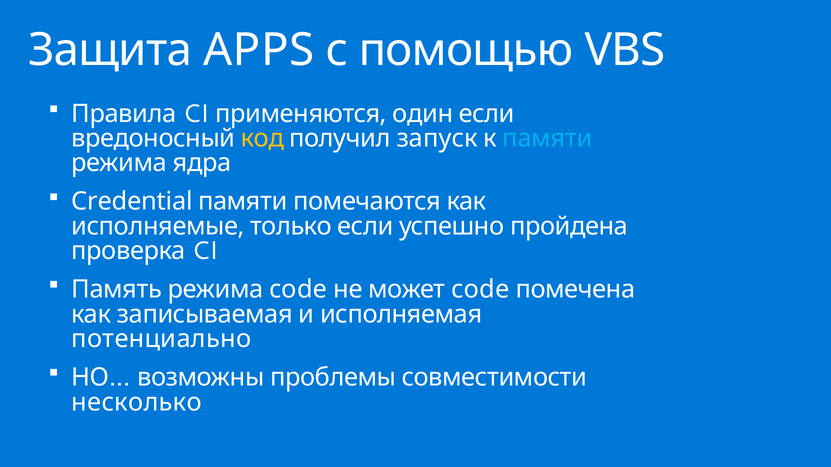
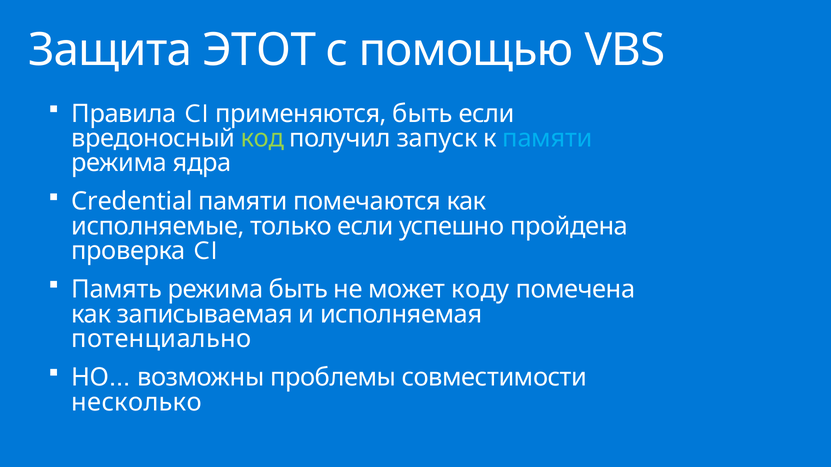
APPS: APPS -> ЭТОТ (259, 50)
применяются один: один -> быть (423, 114)
код colour: yellow -> light green (262, 138)
режима code: code -> быть (298, 290)
может code: code -> коду (480, 290)
